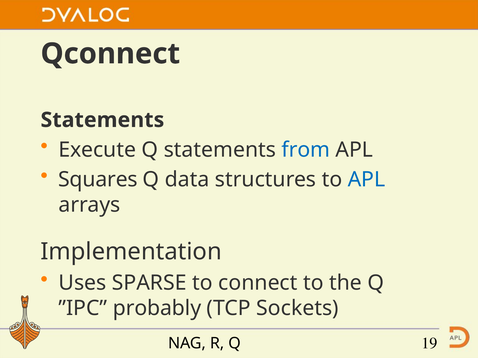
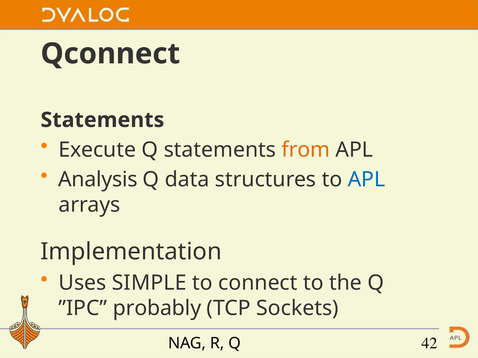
from colour: blue -> orange (306, 150)
Squares: Squares -> Analysis (98, 180)
SPARSE: SPARSE -> SIMPLE (149, 283)
19: 19 -> 42 (429, 344)
